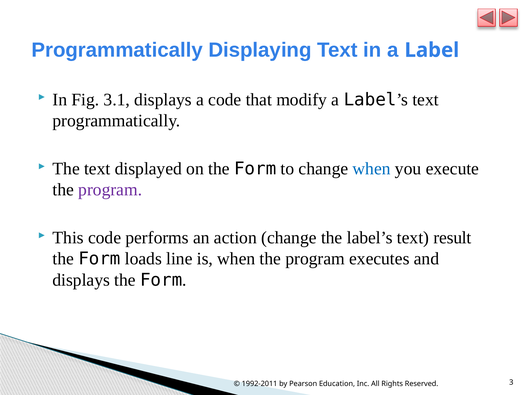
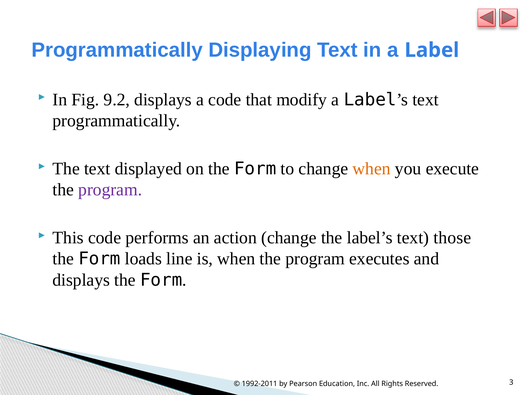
3.1: 3.1 -> 9.2 (117, 100)
when colour: blue -> orange (372, 169)
result: result -> those (452, 237)
